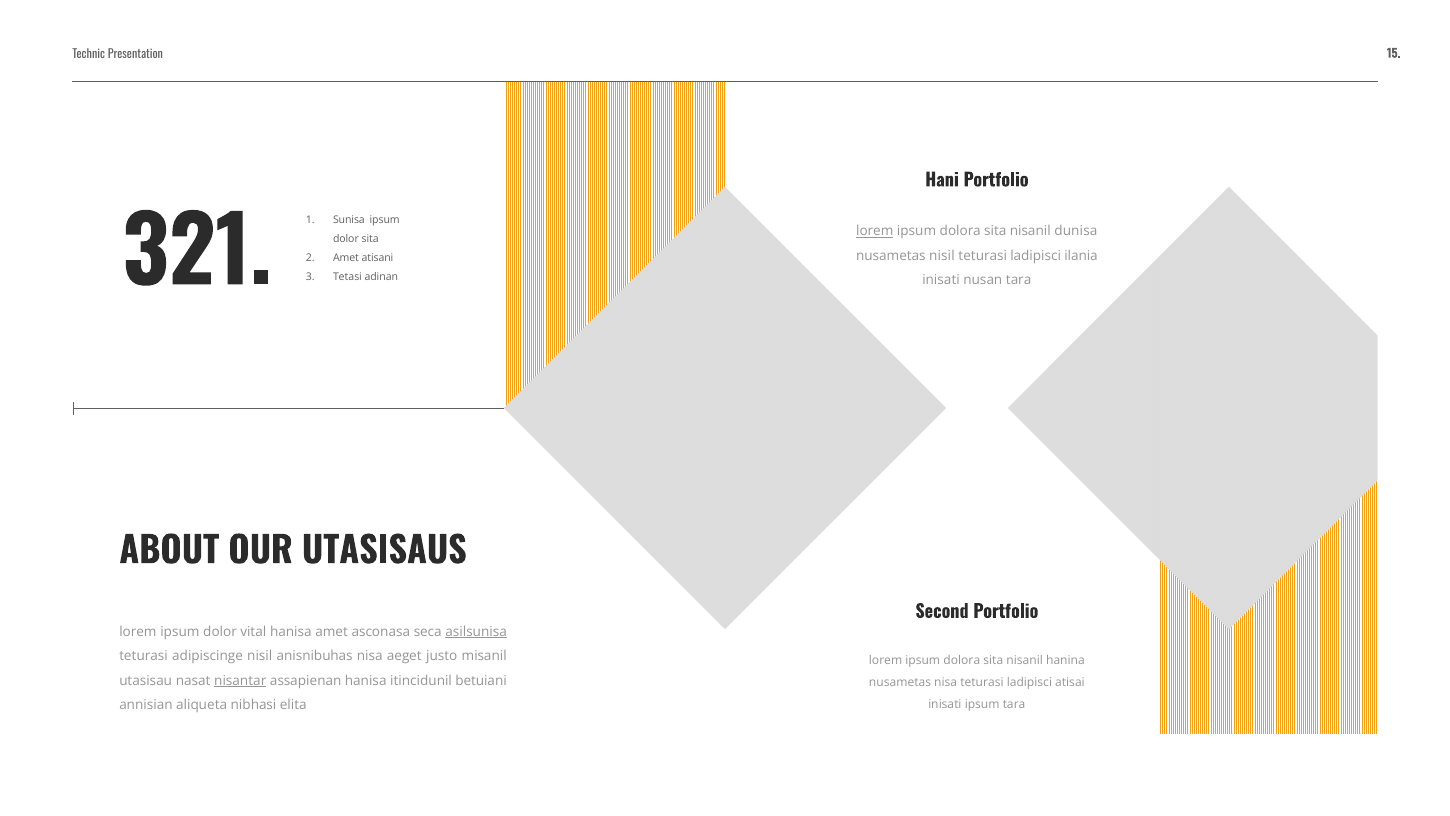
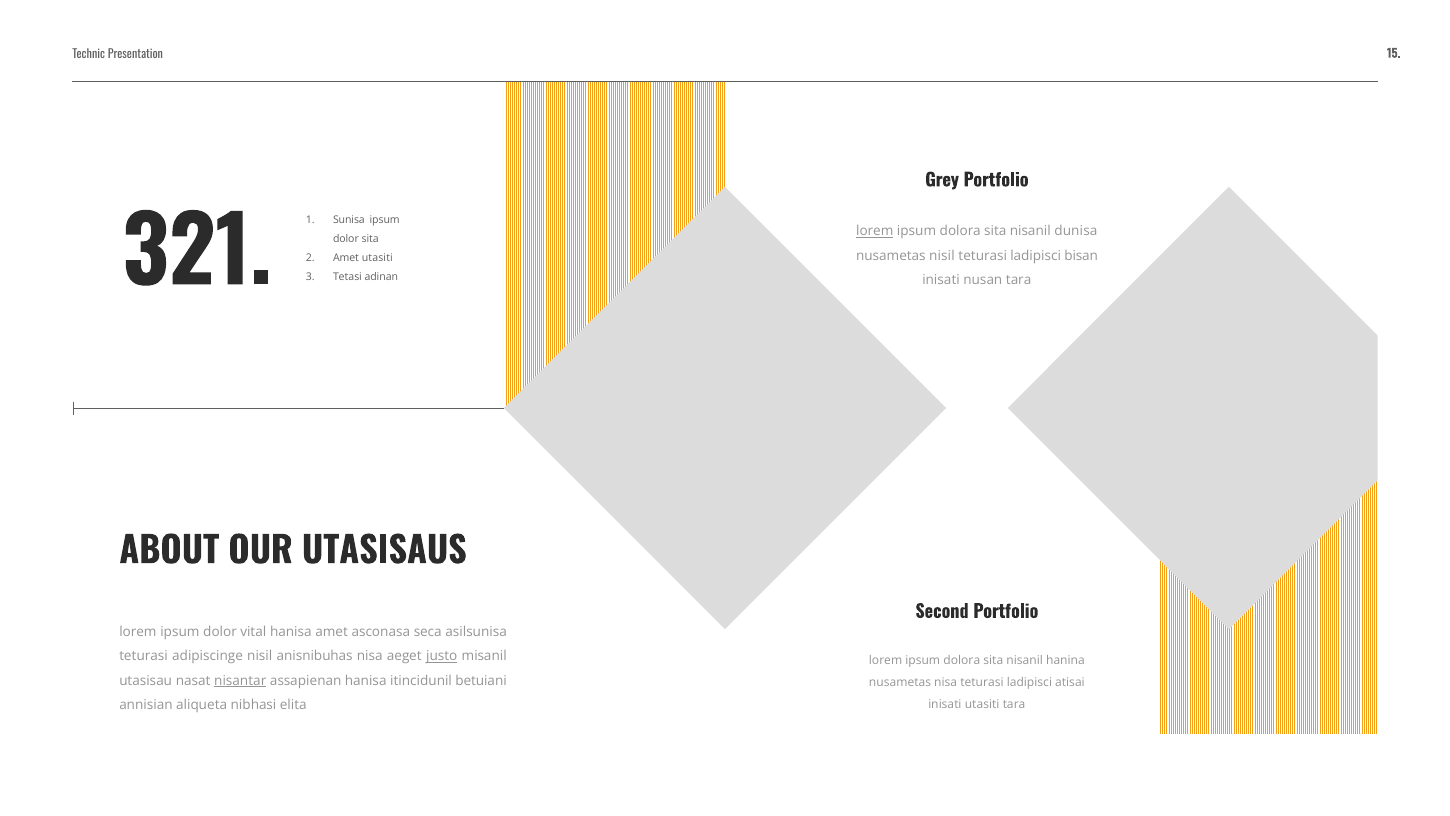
Hani: Hani -> Grey (942, 180)
ilania: ilania -> bisan (1081, 256)
Amet atisani: atisani -> utasiti (377, 258)
asilsunisa underline: present -> none (476, 632)
justo underline: none -> present (442, 656)
inisati ipsum: ipsum -> utasiti (982, 704)
